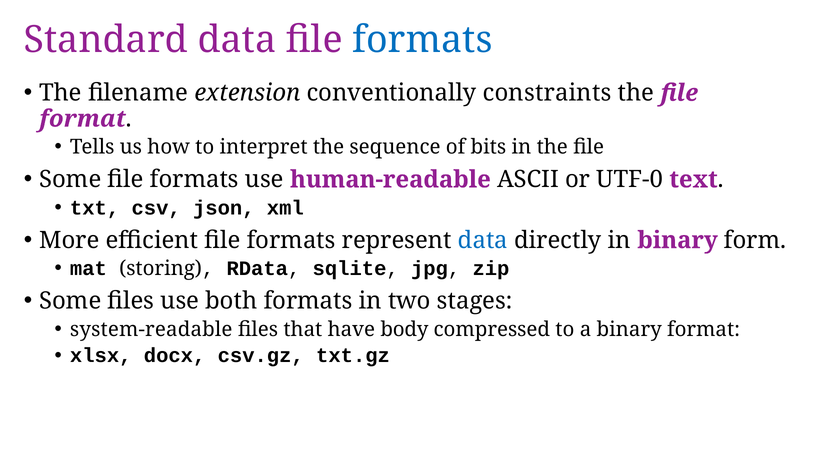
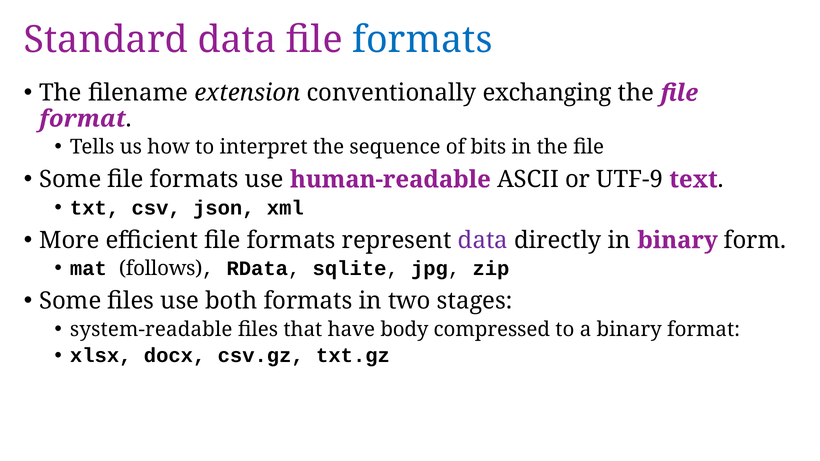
constraints: constraints -> exchanging (547, 93)
UTF-0: UTF-0 -> UTF-9 (630, 180)
data colour: blue -> purple (483, 240)
storing: storing -> follows (161, 269)
